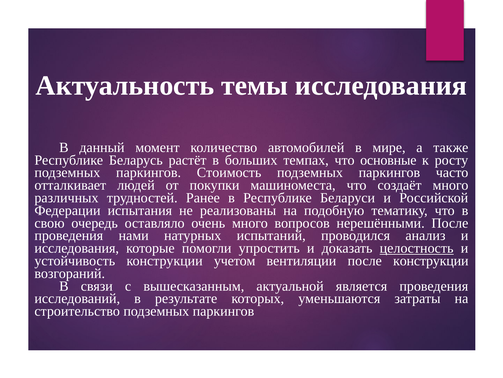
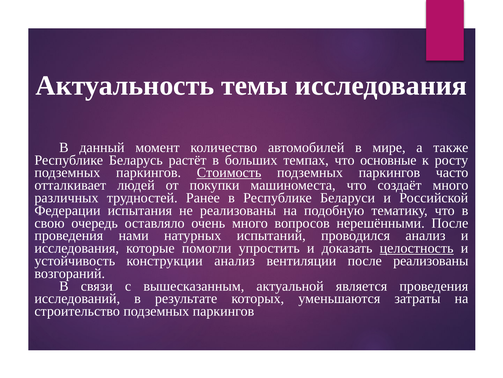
Стоимость underline: none -> present (229, 172)
конструкции учетом: учетом -> анализ (235, 260)
после конструкции: конструкции -> реализованы (431, 260)
